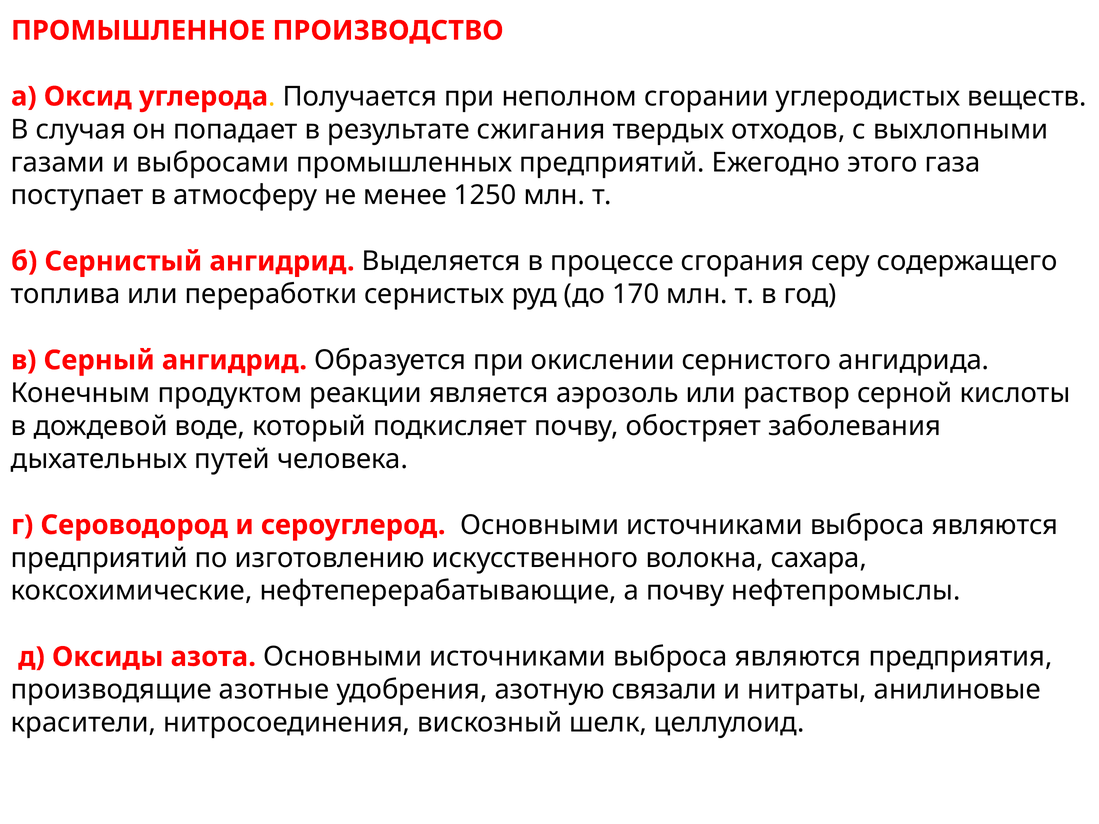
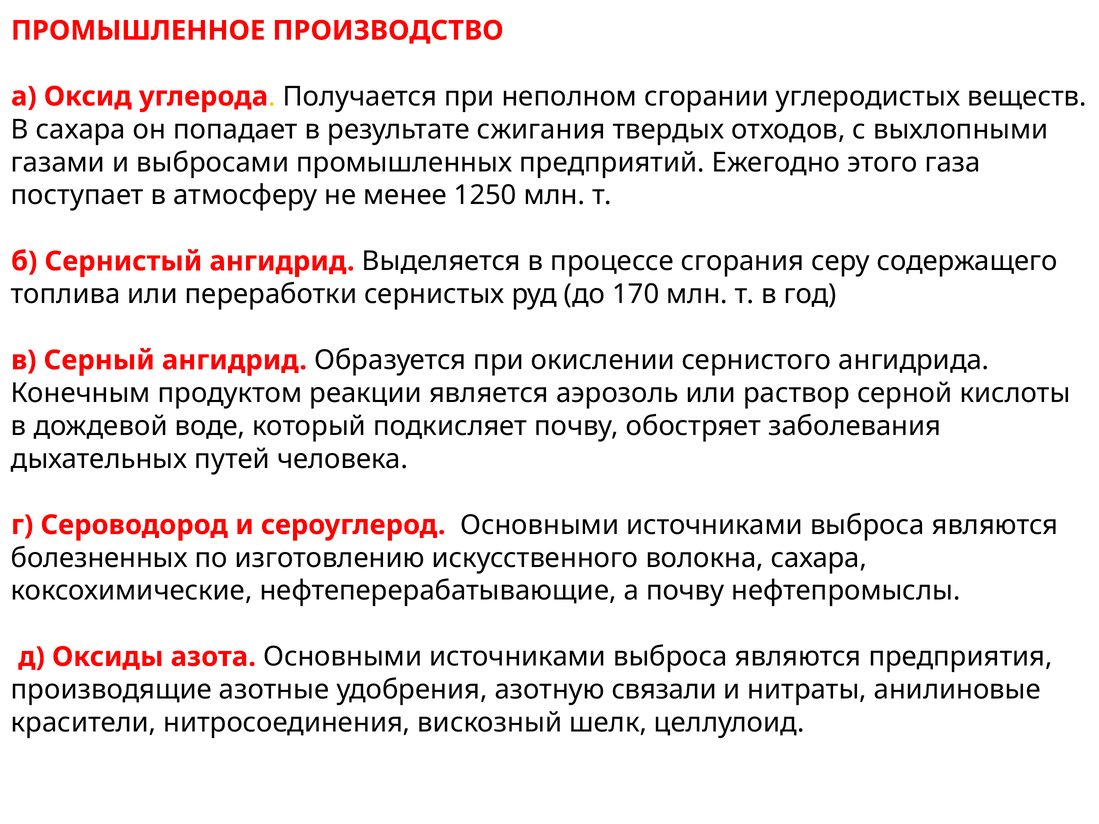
В случая: случая -> сахара (81, 130)
предприятий: предприятий -> болезненных (99, 558)
